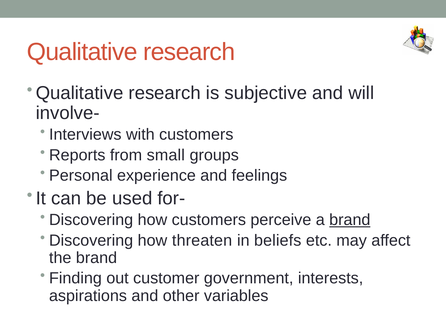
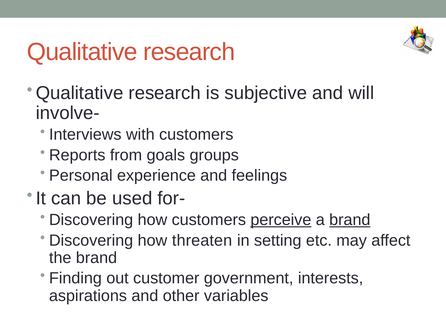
small: small -> goals (166, 155)
perceive underline: none -> present (281, 219)
beliefs: beliefs -> setting (278, 240)
